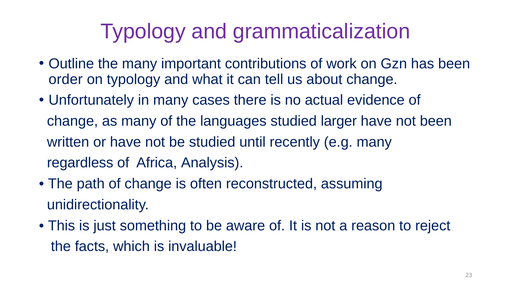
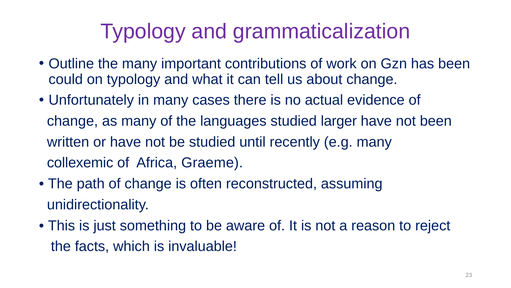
order: order -> could (66, 79)
regardless: regardless -> collexemic (80, 163)
Analysis: Analysis -> Graeme (212, 163)
